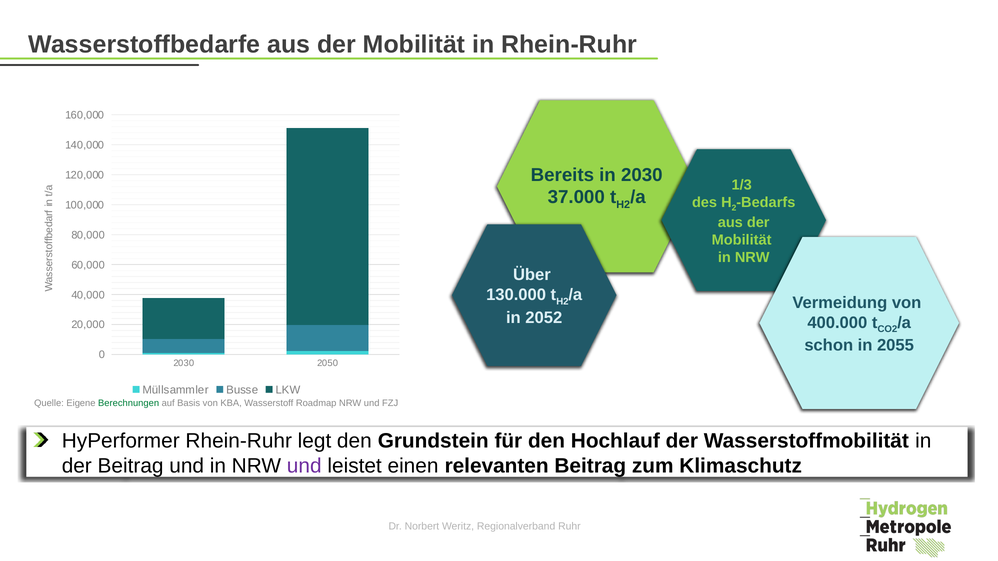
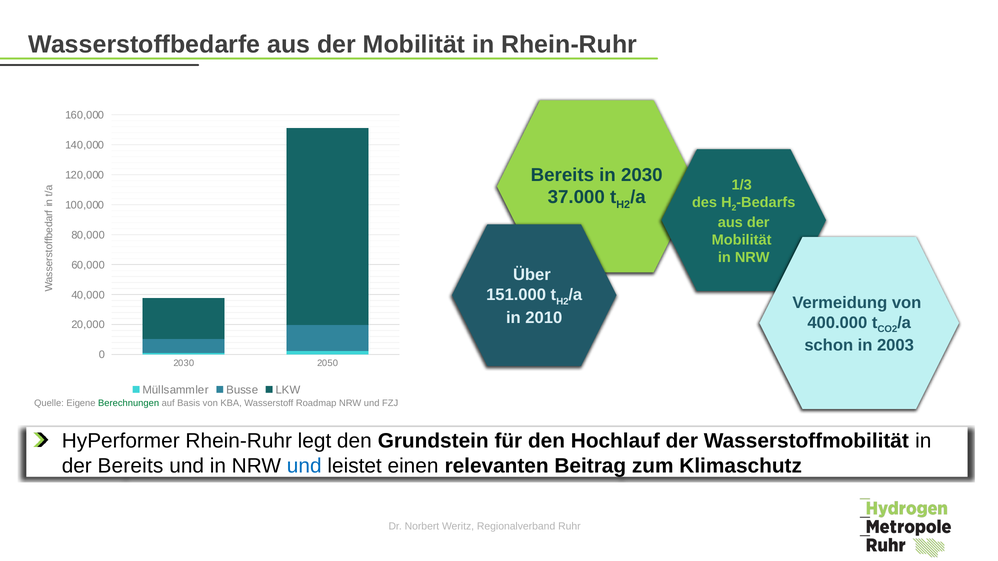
130.000: 130.000 -> 151.000 (516, 295)
2052: 2052 -> 2010 (544, 318)
2055: 2055 -> 2003 (895, 346)
der Beitrag: Beitrag -> Bereits (130, 466)
und colour: purple -> blue (304, 466)
